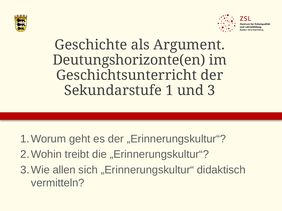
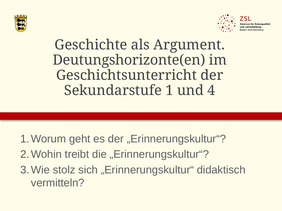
3: 3 -> 4 (211, 91)
allen: allen -> stolz (64, 170)
